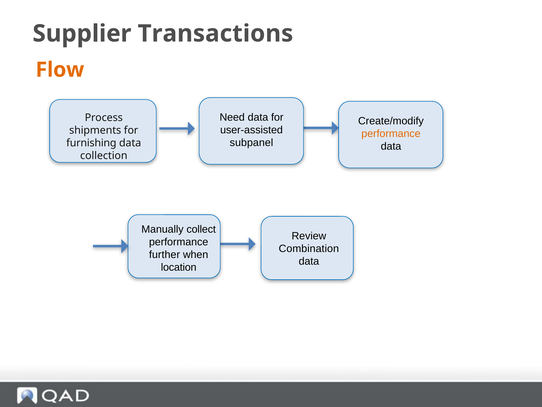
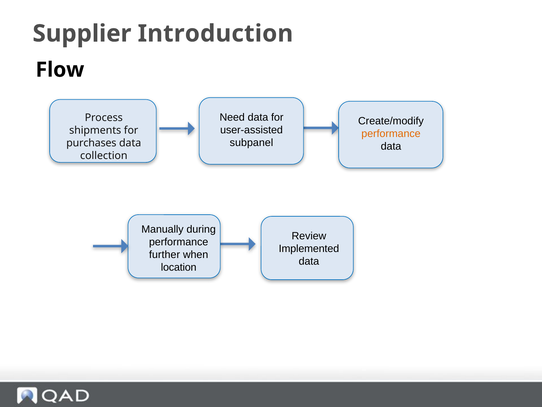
Transactions: Transactions -> Introduction (215, 34)
Flow colour: orange -> black (60, 70)
furnishing: furnishing -> purchases (91, 143)
collect: collect -> during (201, 229)
Combination: Combination -> Implemented (309, 248)
